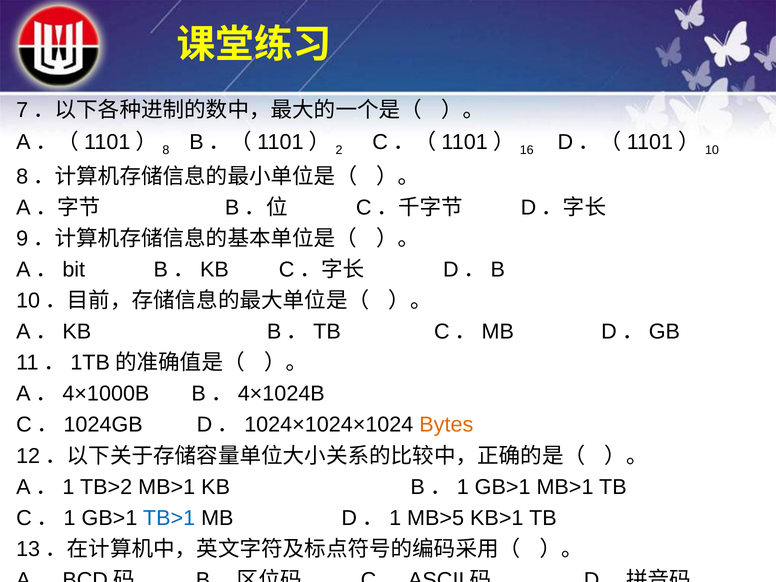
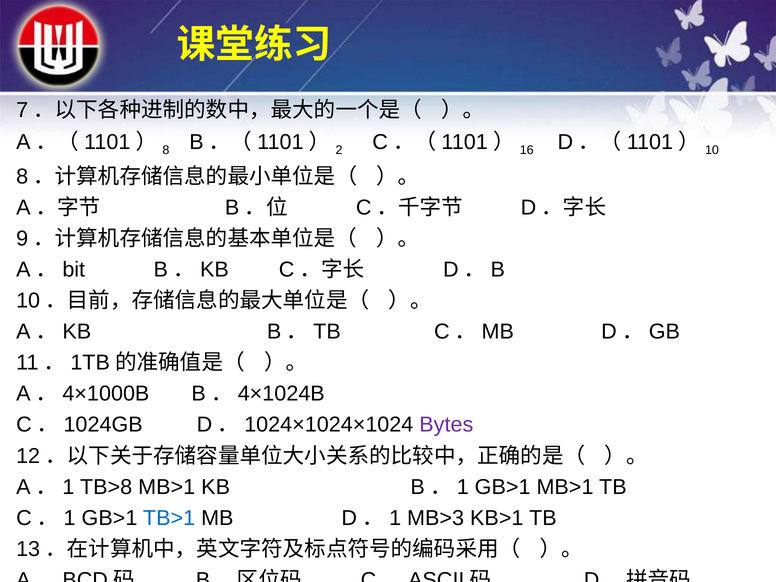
Bytes colour: orange -> purple (446, 425)
TB>2: TB>2 -> TB>8 (106, 487)
MB>5: MB>5 -> MB>3 (436, 518)
